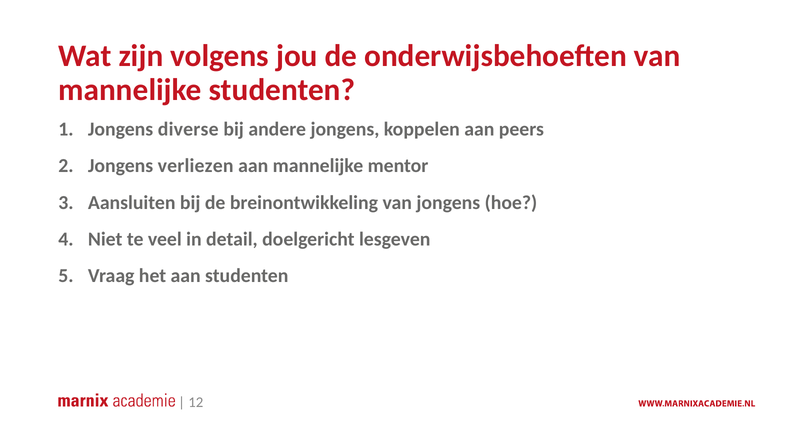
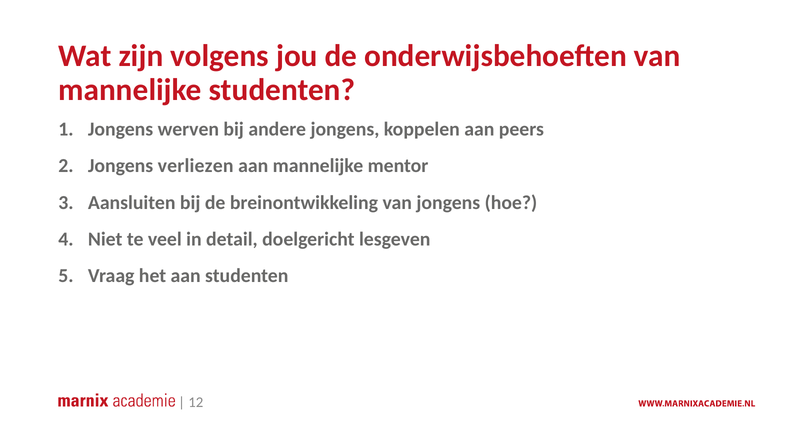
diverse: diverse -> werven (188, 129)
